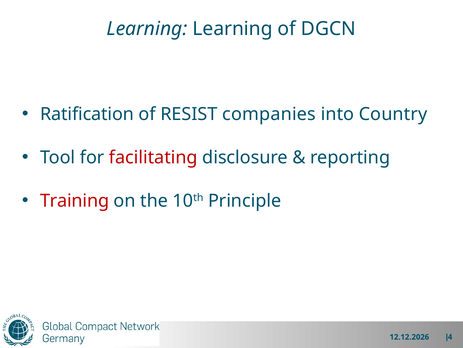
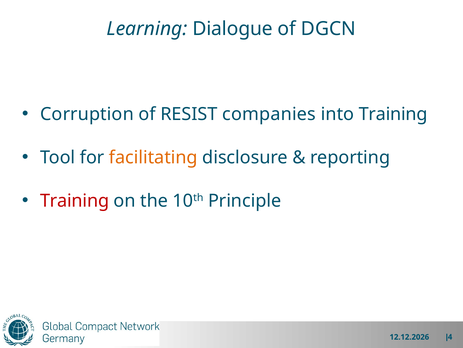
Learning Learning: Learning -> Dialogue (233, 29)
Ratification: Ratification -> Corruption (87, 114)
into Country: Country -> Training (393, 114)
facilitating colour: red -> orange (153, 157)
